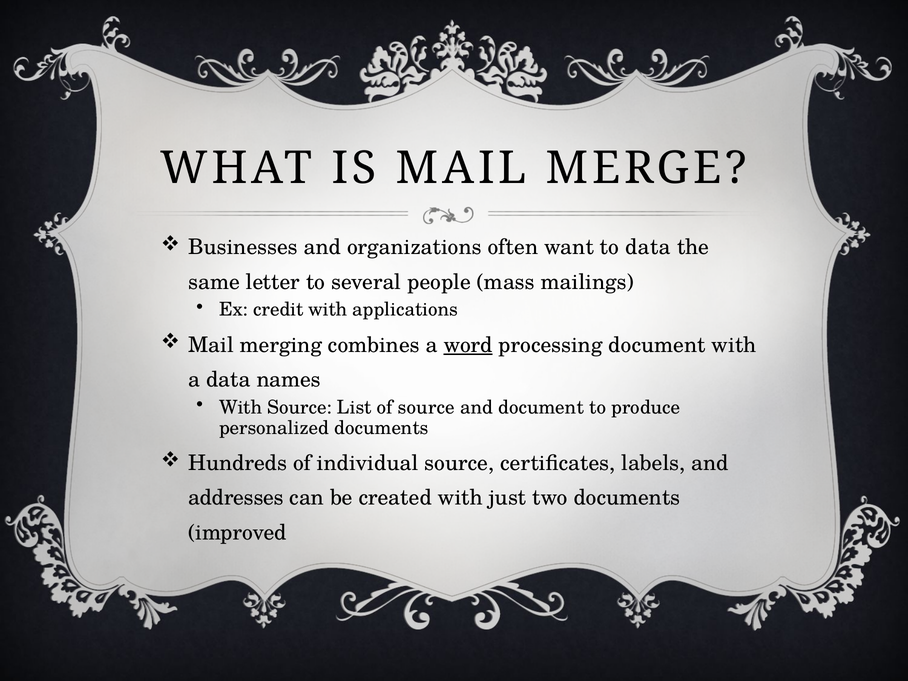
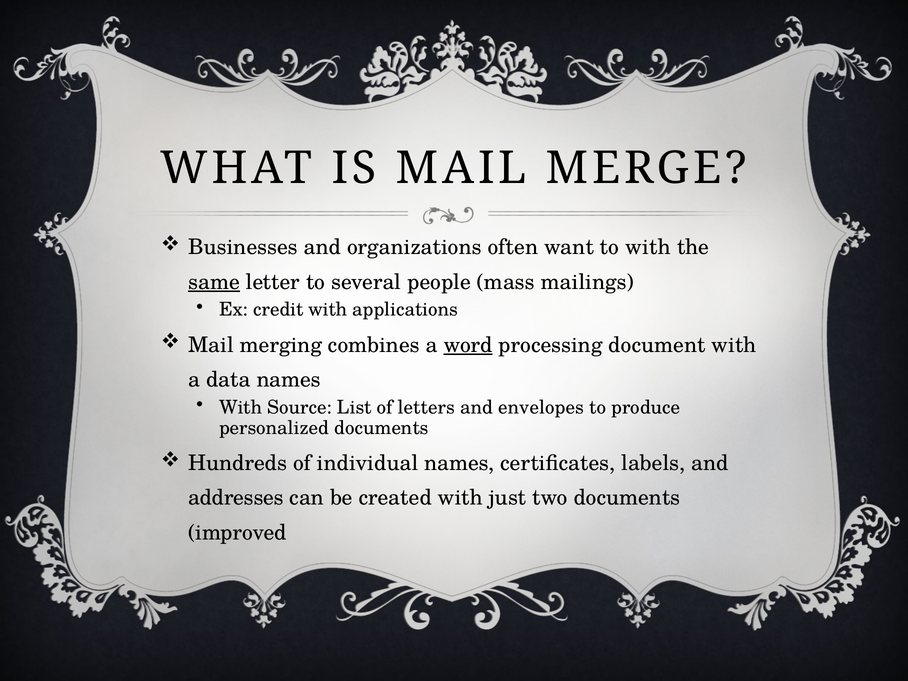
to data: data -> with (648, 247)
same underline: none -> present (214, 282)
of source: source -> letters (426, 407)
and document: document -> envelopes (541, 407)
individual source: source -> names (459, 463)
